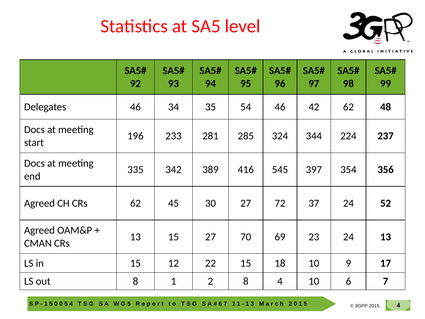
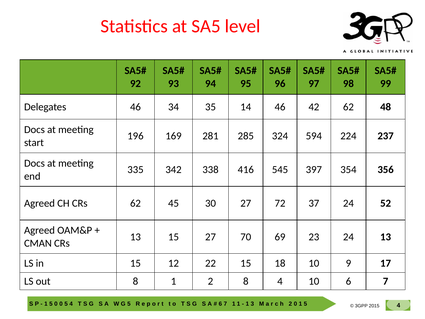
54: 54 -> 14 (246, 107)
233: 233 -> 169 (174, 136)
344: 344 -> 594 (314, 136)
389: 389 -> 338 (211, 170)
